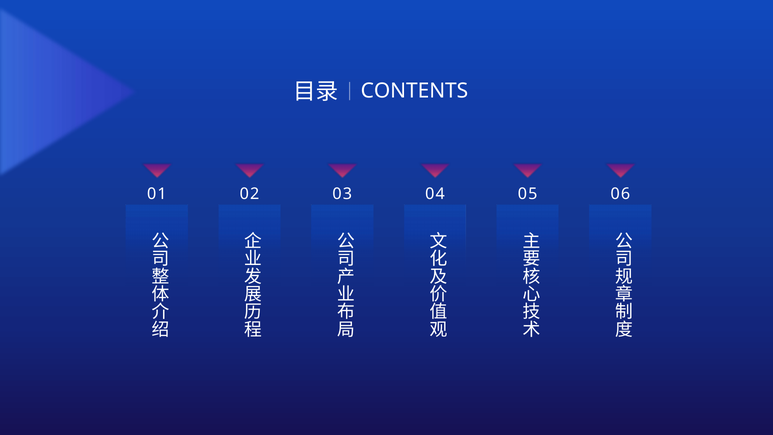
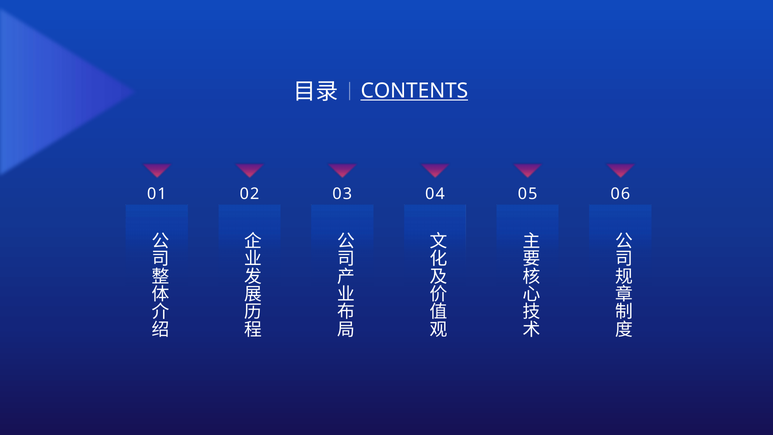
CONTENTS underline: none -> present (414, 91)
